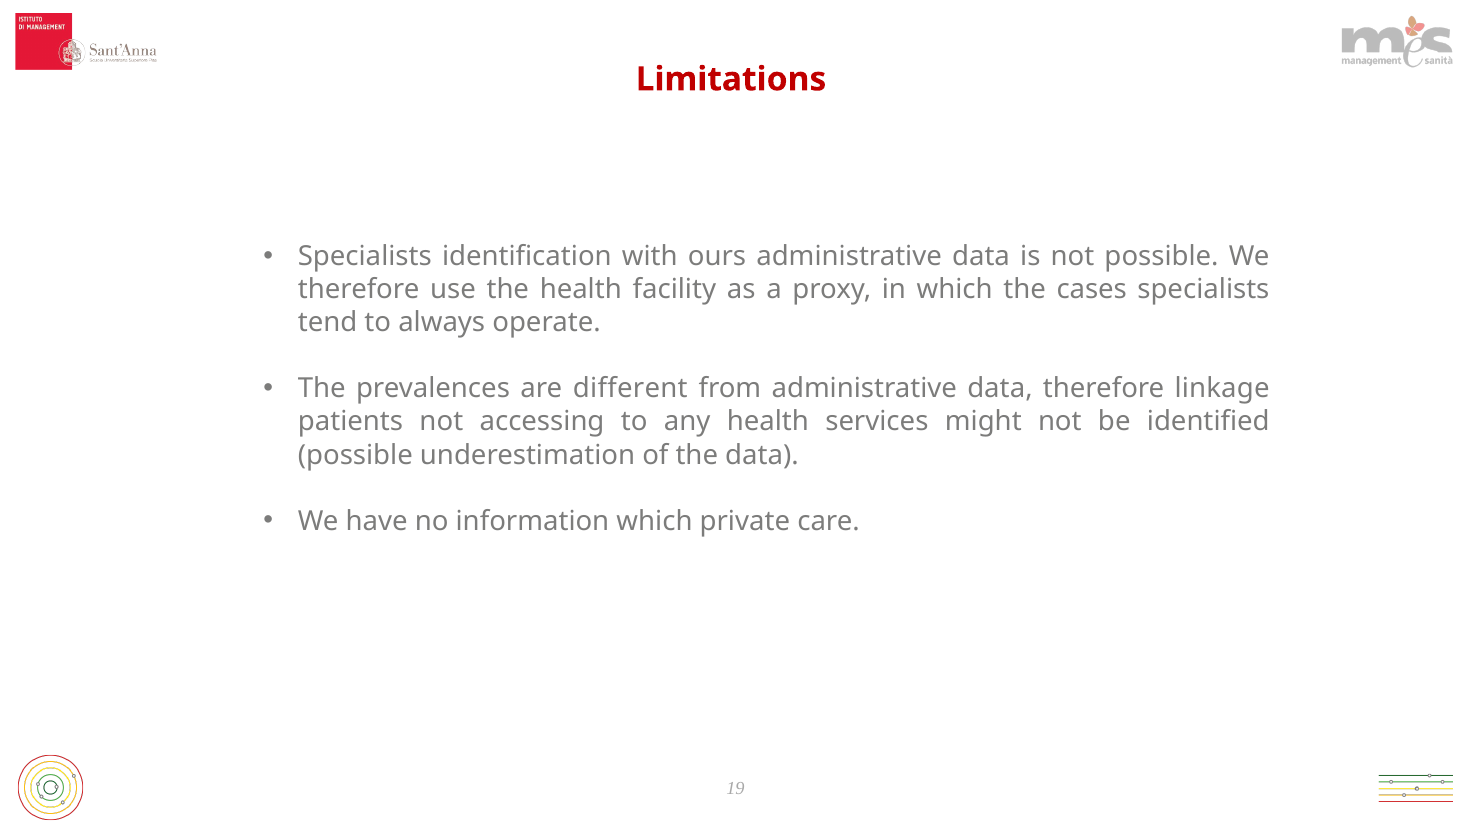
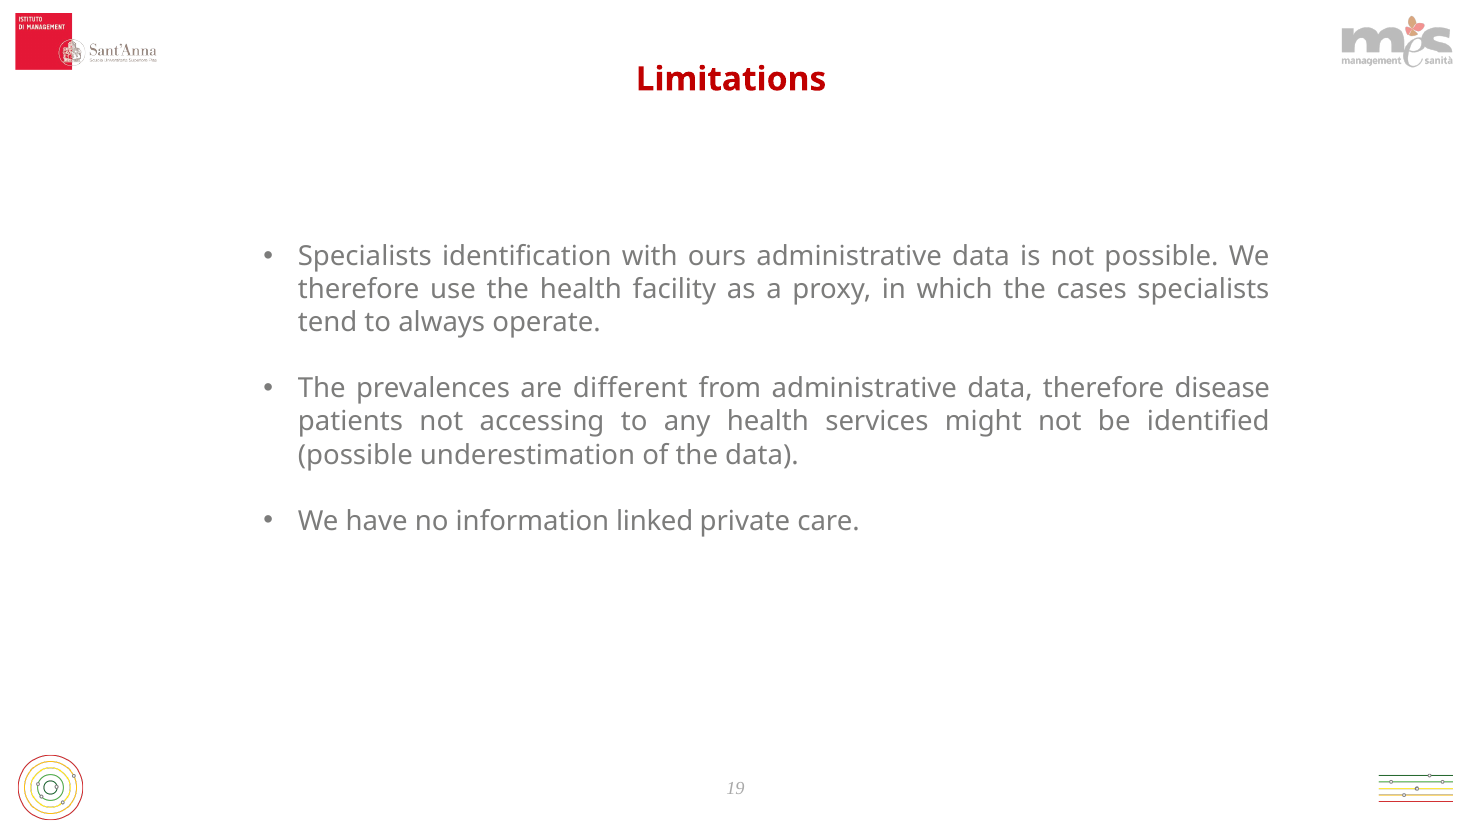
linkage: linkage -> disease (1222, 389)
information which: which -> linked (655, 521)
